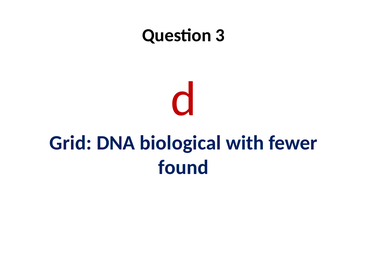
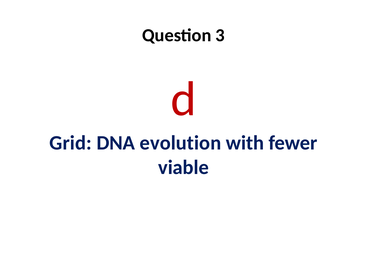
biological: biological -> evolution (180, 142)
found: found -> viable (184, 167)
